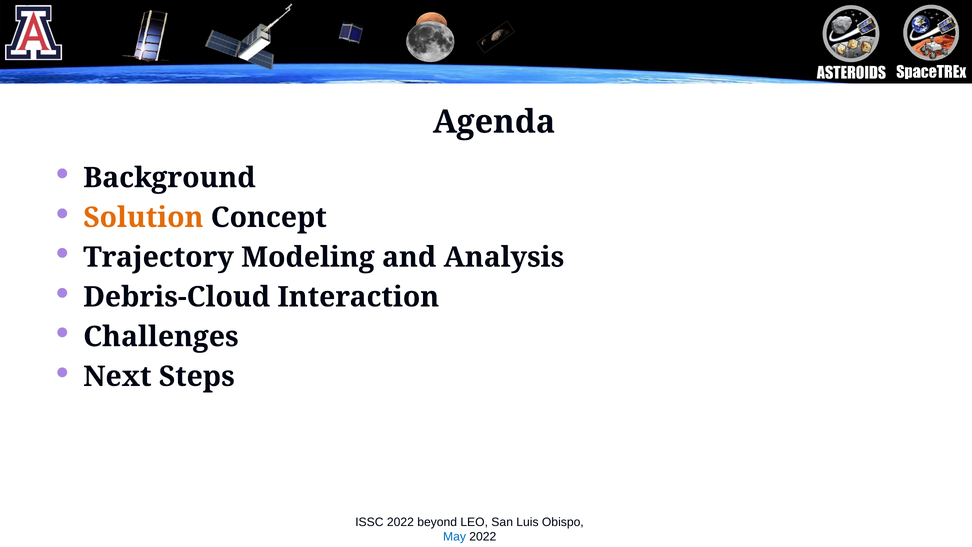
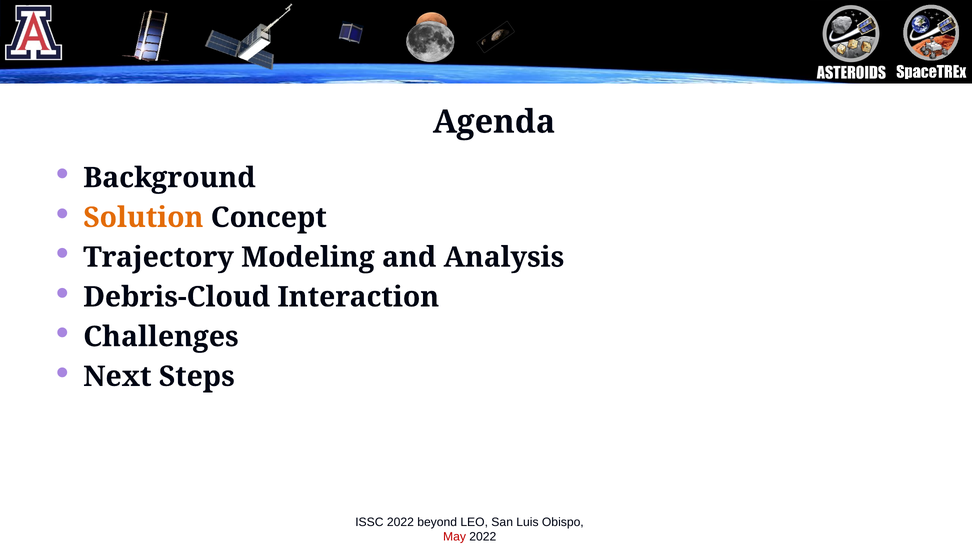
May colour: blue -> red (455, 537)
